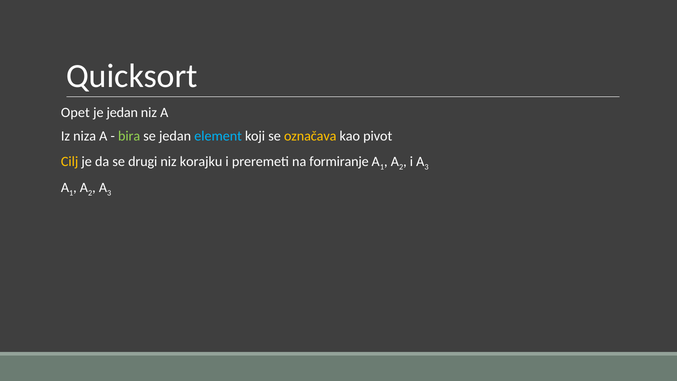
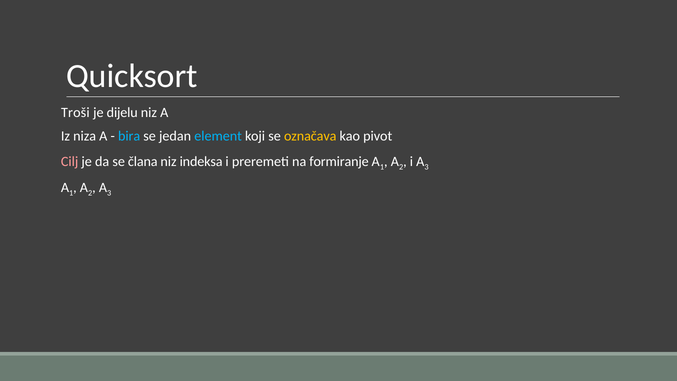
Opet: Opet -> Troši (75, 113)
je jedan: jedan -> dijelu (122, 113)
bira colour: light green -> light blue (129, 136)
Cilj colour: yellow -> pink (70, 162)
drugi: drugi -> člana (143, 162)
korajku: korajku -> indeksa (201, 162)
